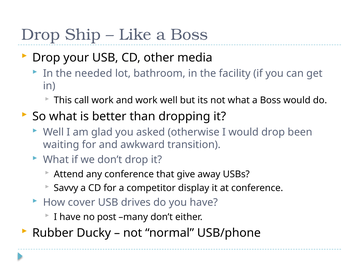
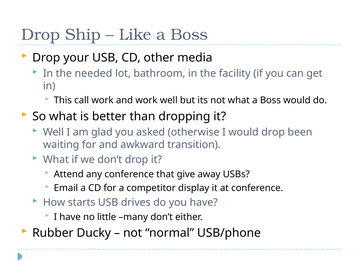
Savvy: Savvy -> Email (66, 188)
cover: cover -> starts (82, 203)
post: post -> little (107, 217)
